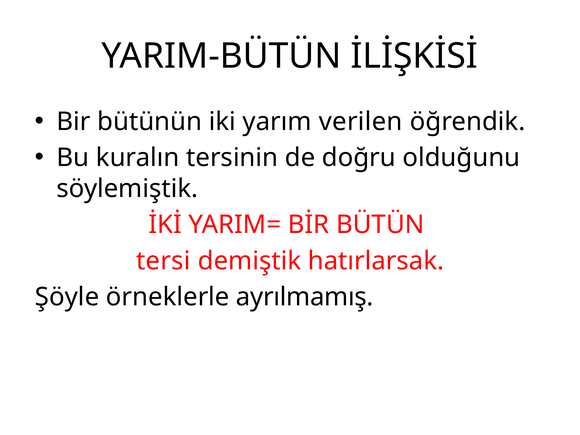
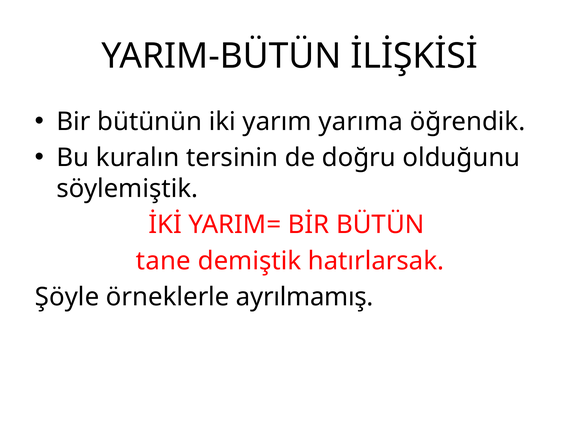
verilen: verilen -> yarıma (361, 122)
tersi: tersi -> tane (163, 261)
